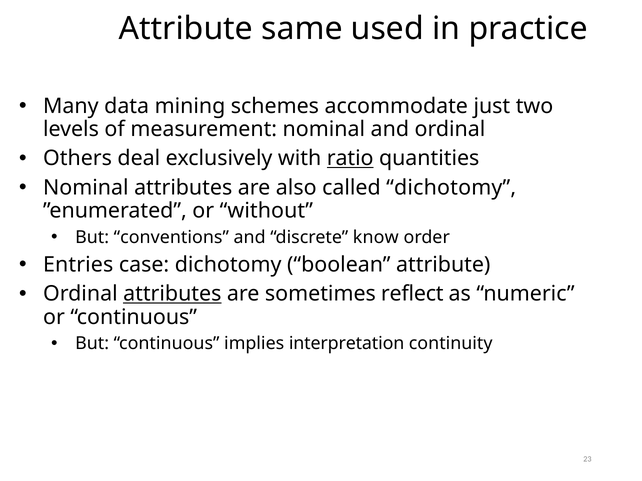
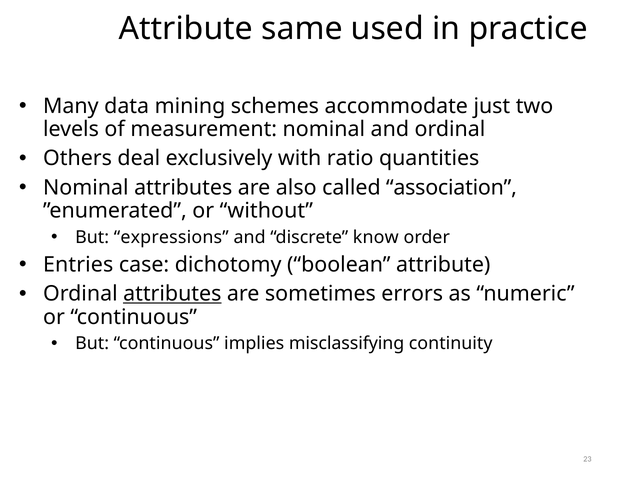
ratio underline: present -> none (350, 159)
called dichotomy: dichotomy -> association (451, 188)
conventions: conventions -> expressions (171, 237)
reflect: reflect -> errors (412, 294)
interpretation: interpretation -> misclassifying (347, 344)
